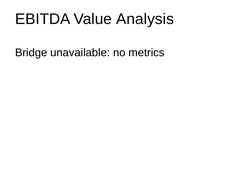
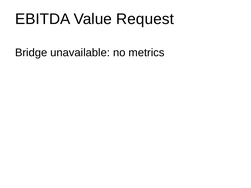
Analysis: Analysis -> Request (145, 19)
